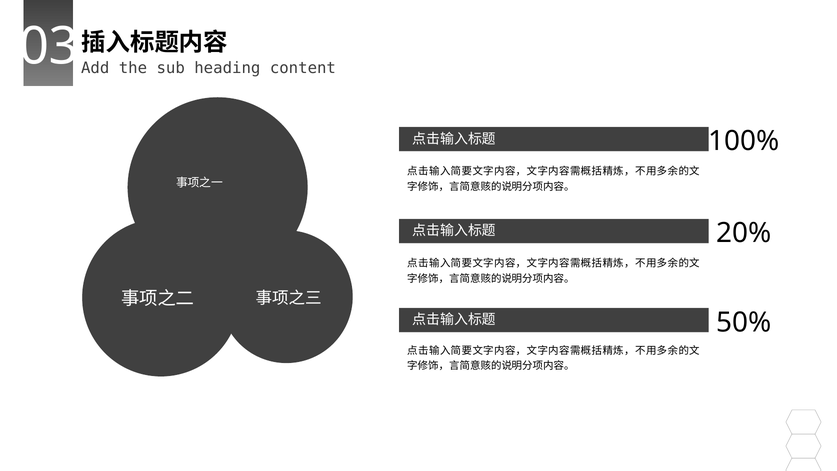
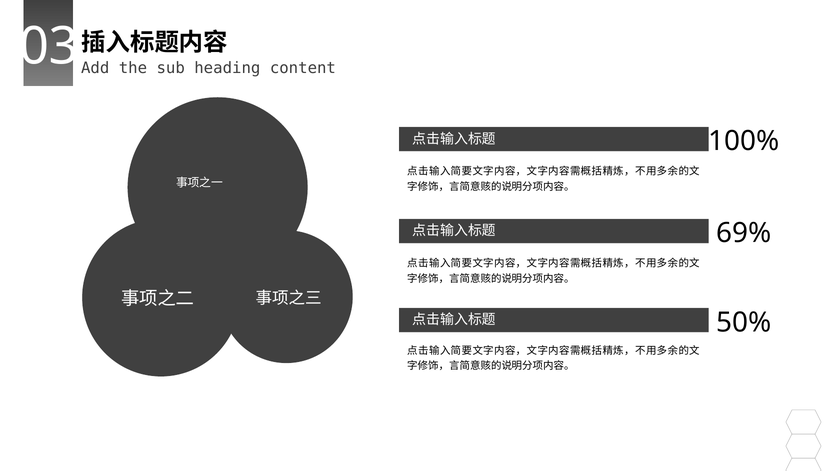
20%: 20% -> 69% (744, 233)
